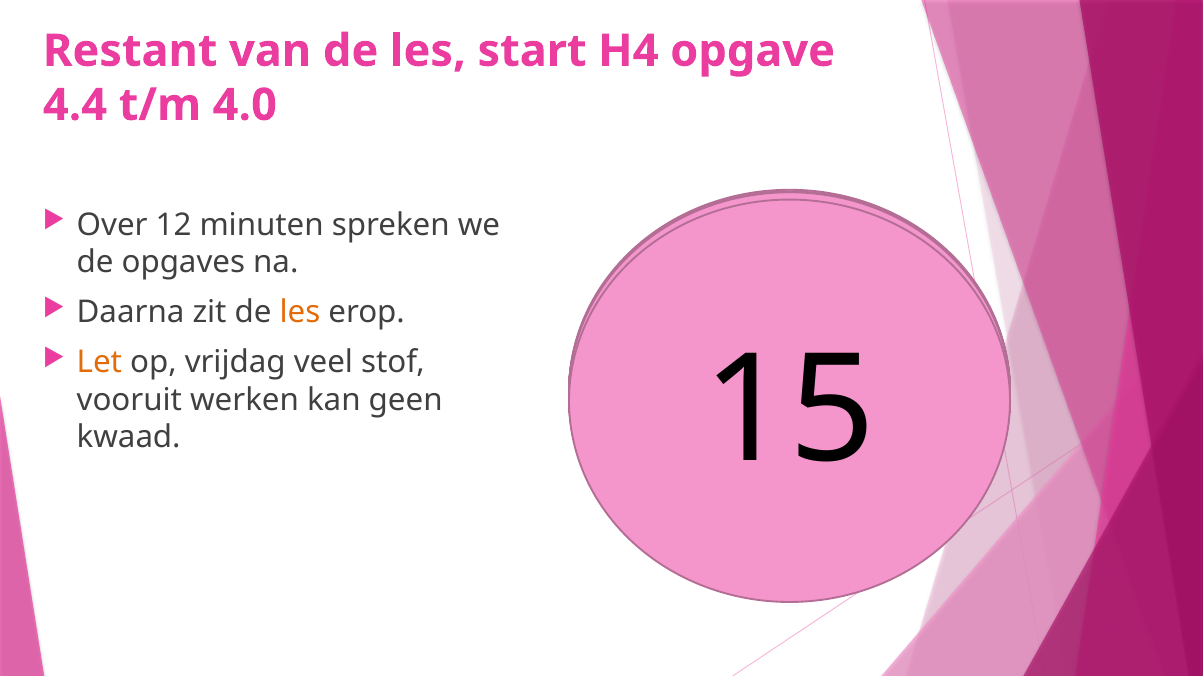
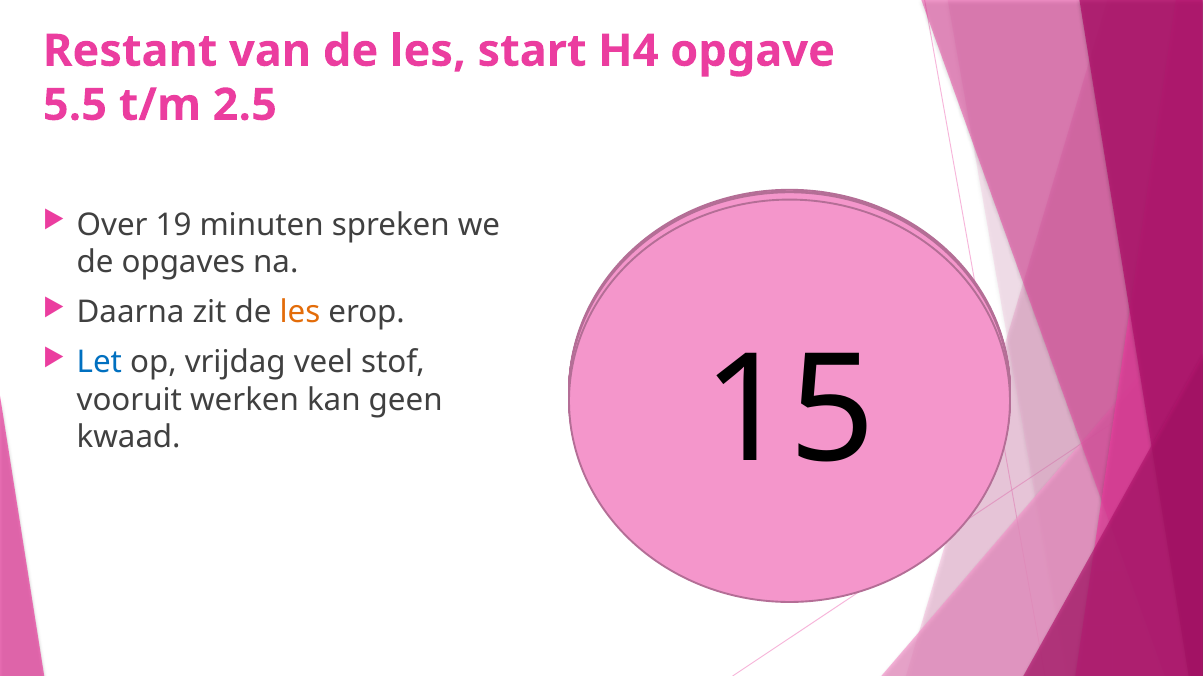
4.4: 4.4 -> 5.5 (75, 105)
4.0: 4.0 -> 2.5 (245, 105)
Over 12: 12 -> 19 (174, 225)
Let colour: orange -> blue (99, 363)
